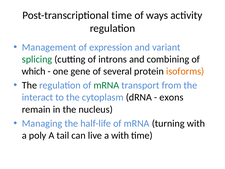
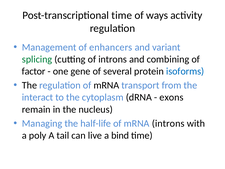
expression: expression -> enhancers (111, 47)
which: which -> factor (34, 71)
isoforms colour: orange -> blue (185, 71)
mRNA colour: green -> black (106, 85)
mRNA turning: turning -> introns (168, 123)
a with: with -> bind (120, 135)
